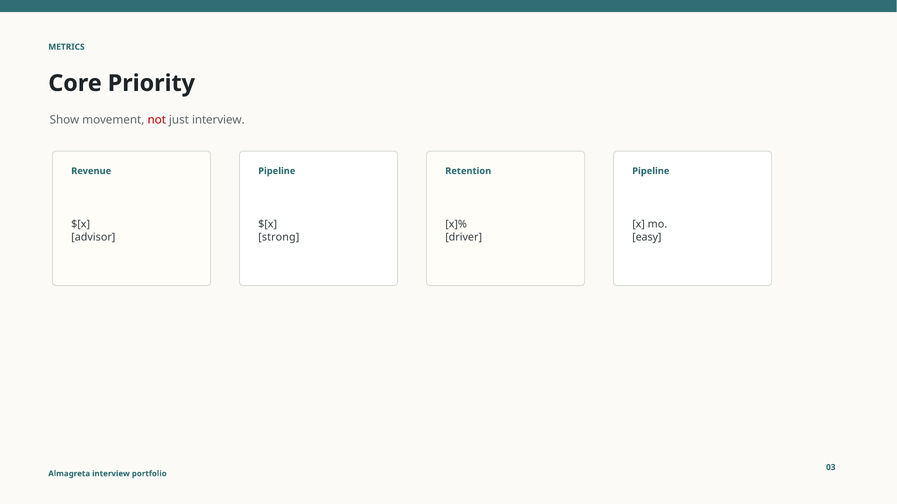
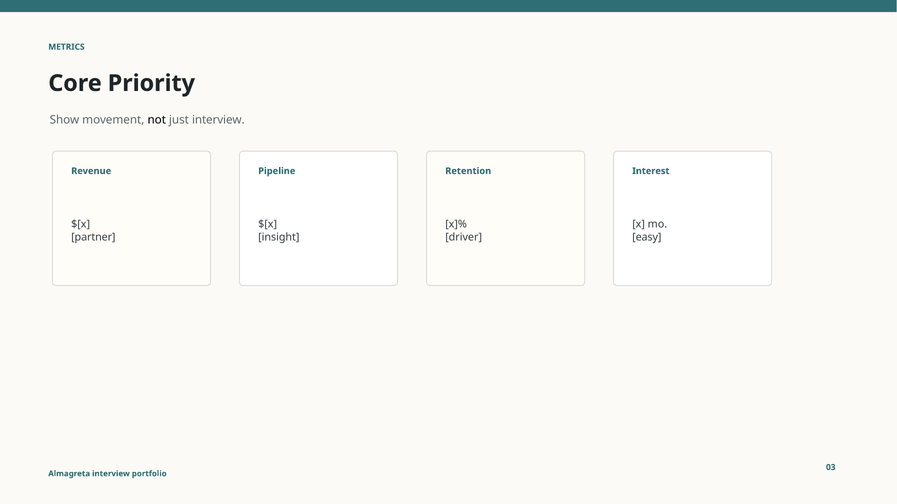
not colour: red -> black (157, 120)
Pipeline: Pipeline -> Interest (651, 171)
advisor: advisor -> partner (93, 237)
strong: strong -> insight (279, 237)
